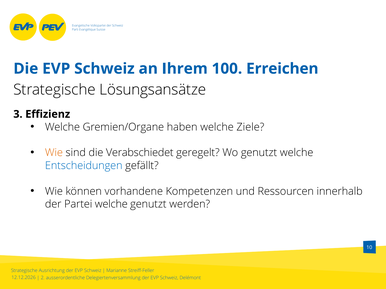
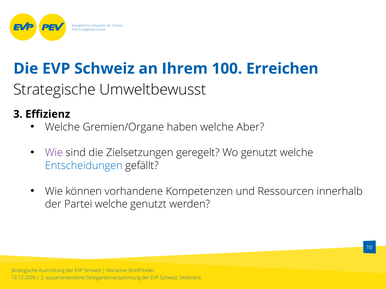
Lösungsansätze: Lösungsansätze -> Umweltbewusst (153, 90)
Ziele: Ziele -> Aber (250, 127)
Wie colour: orange -> purple (54, 153)
Verabschiedet: Verabschiedet -> Zielsetzungen (140, 153)
